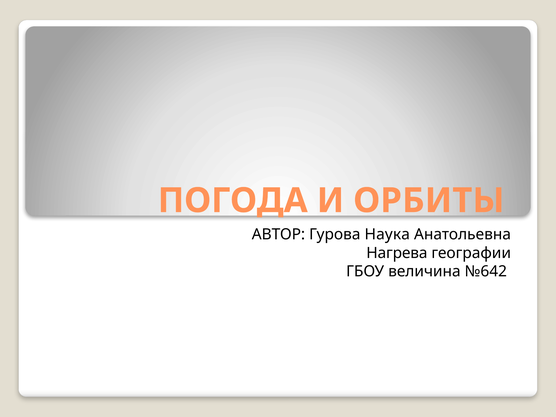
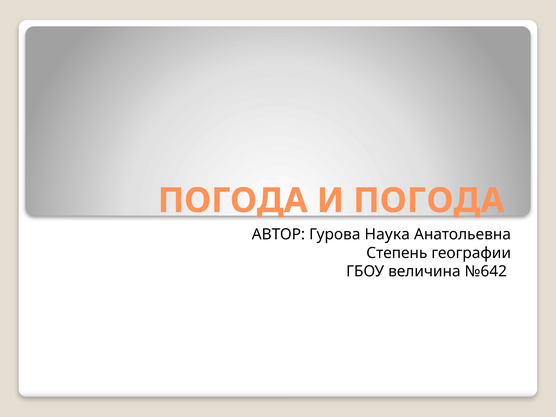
И ОРБИТЫ: ОРБИТЫ -> ПОГОДА (429, 201)
Нагрева: Нагрева -> Степень (397, 253)
